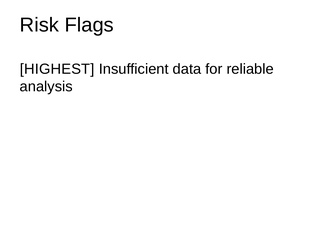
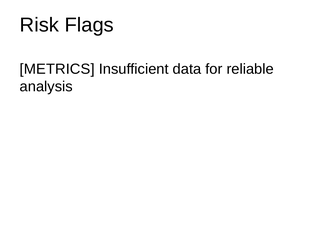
HIGHEST: HIGHEST -> METRICS (57, 69)
